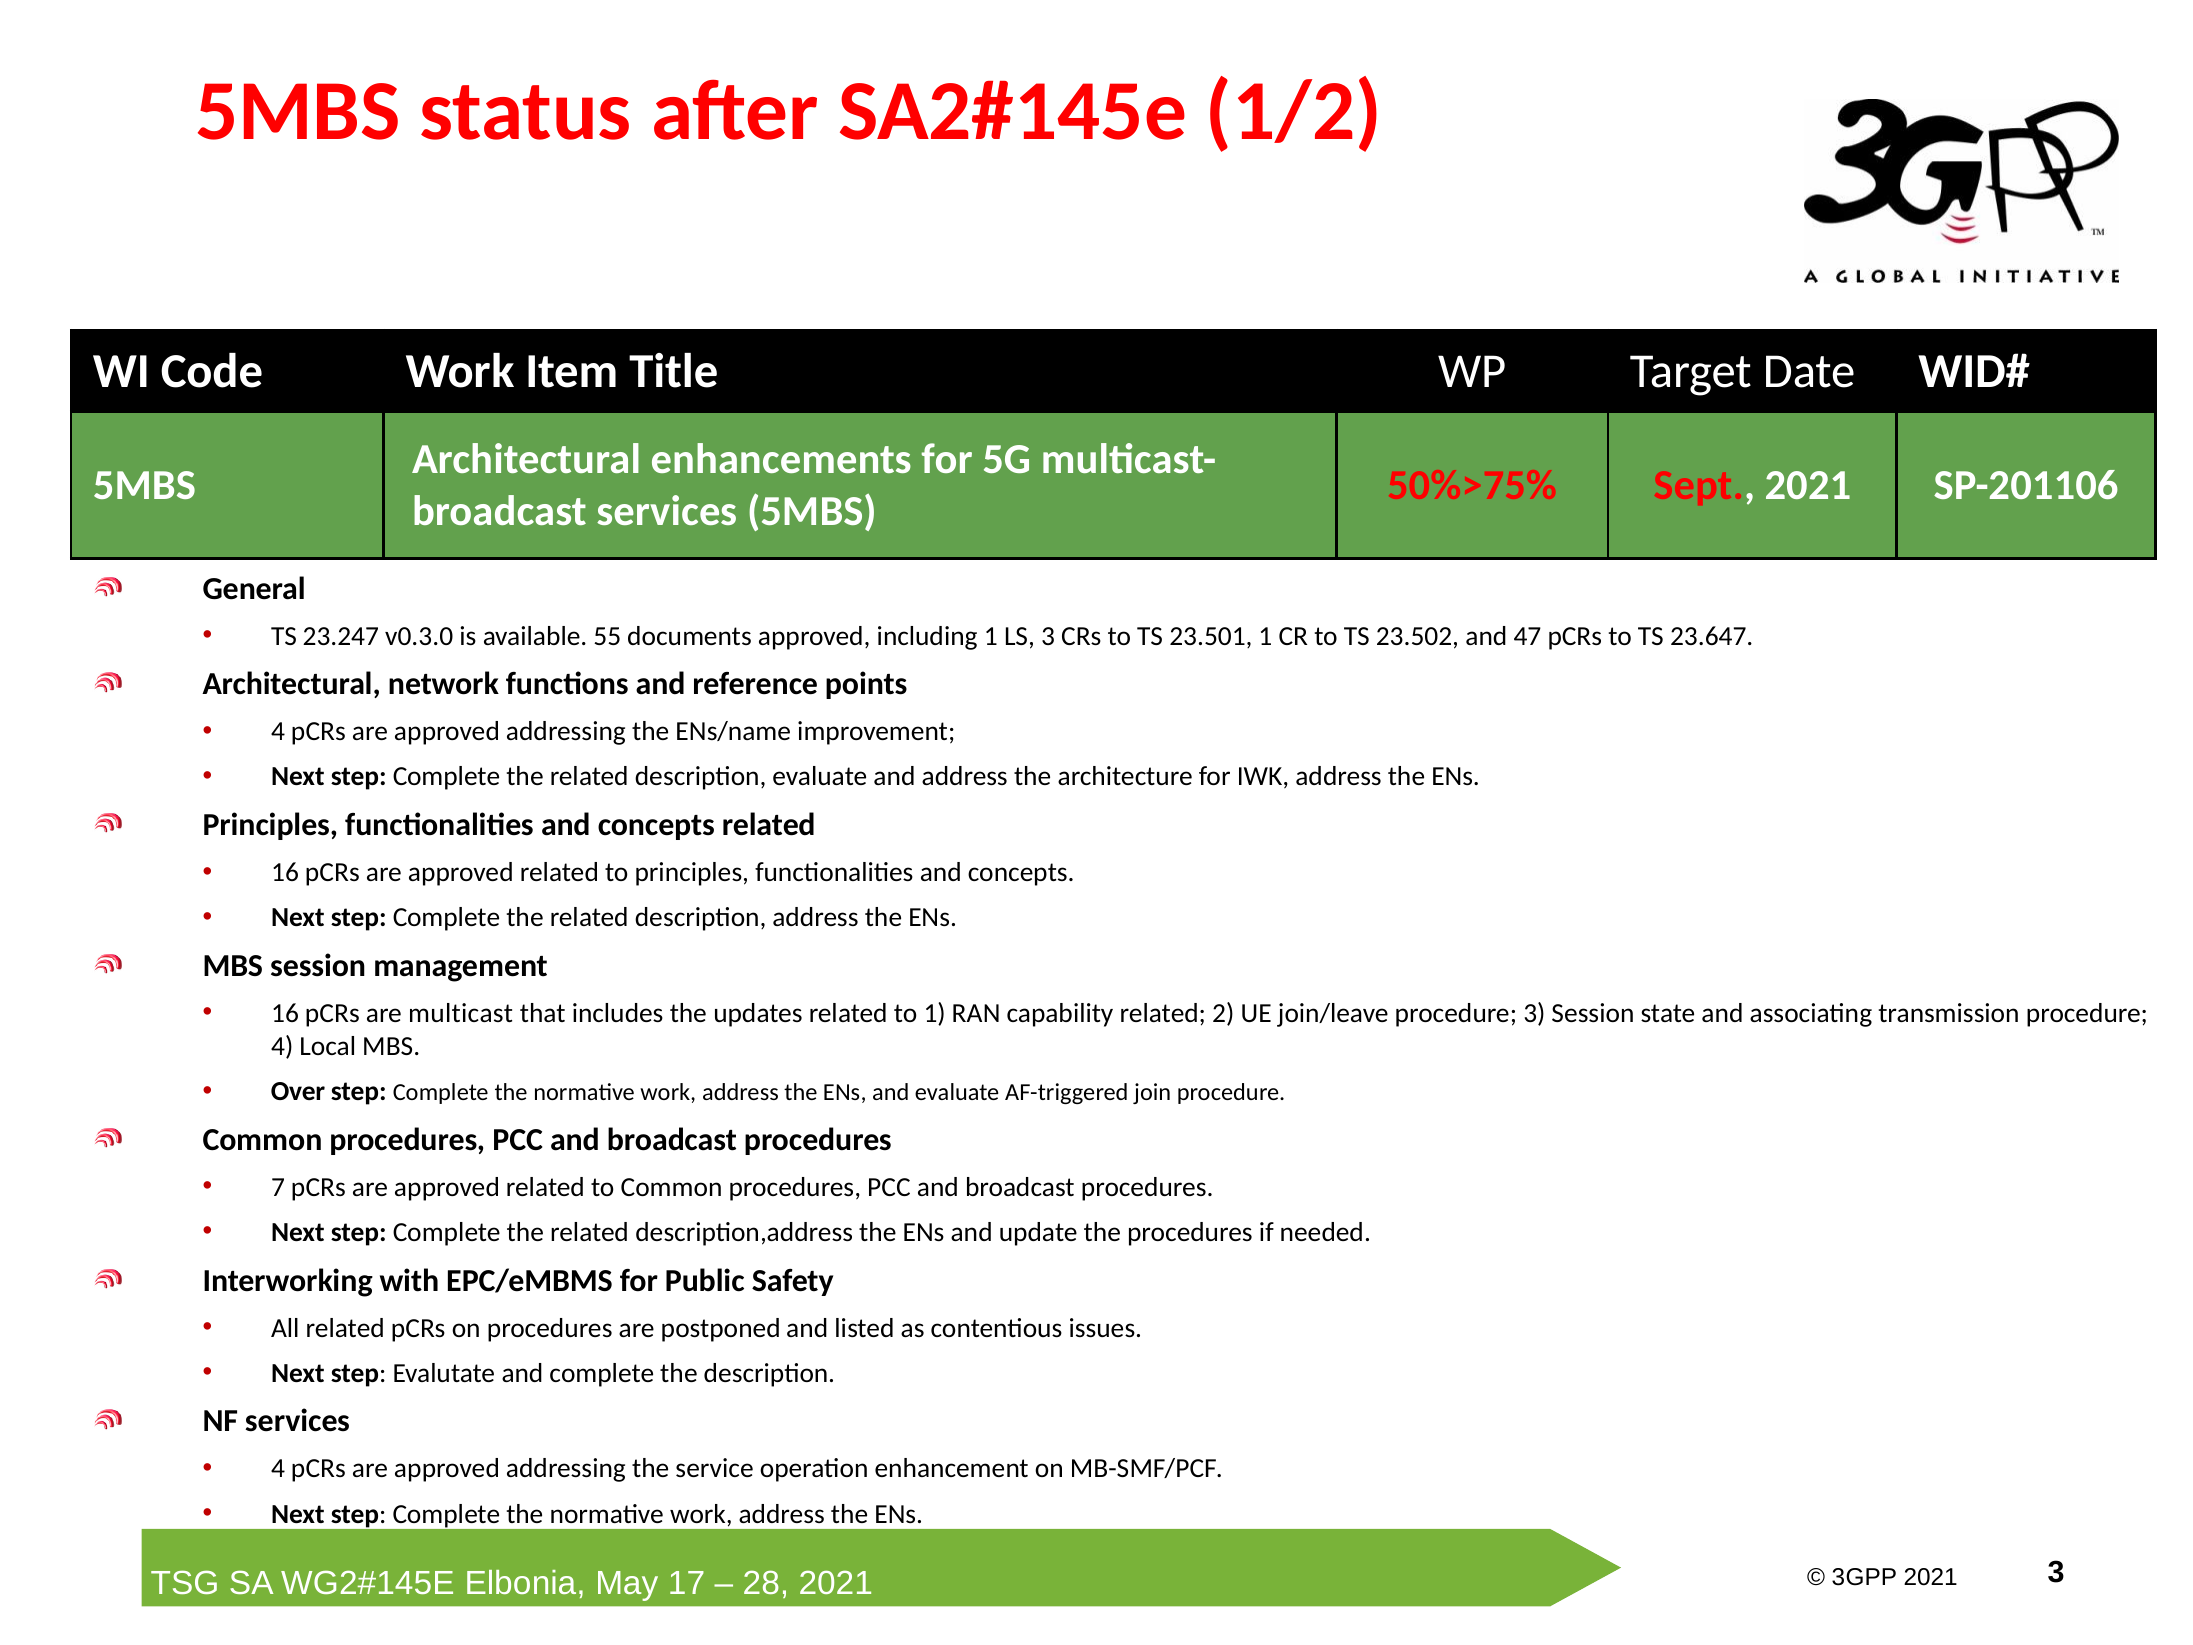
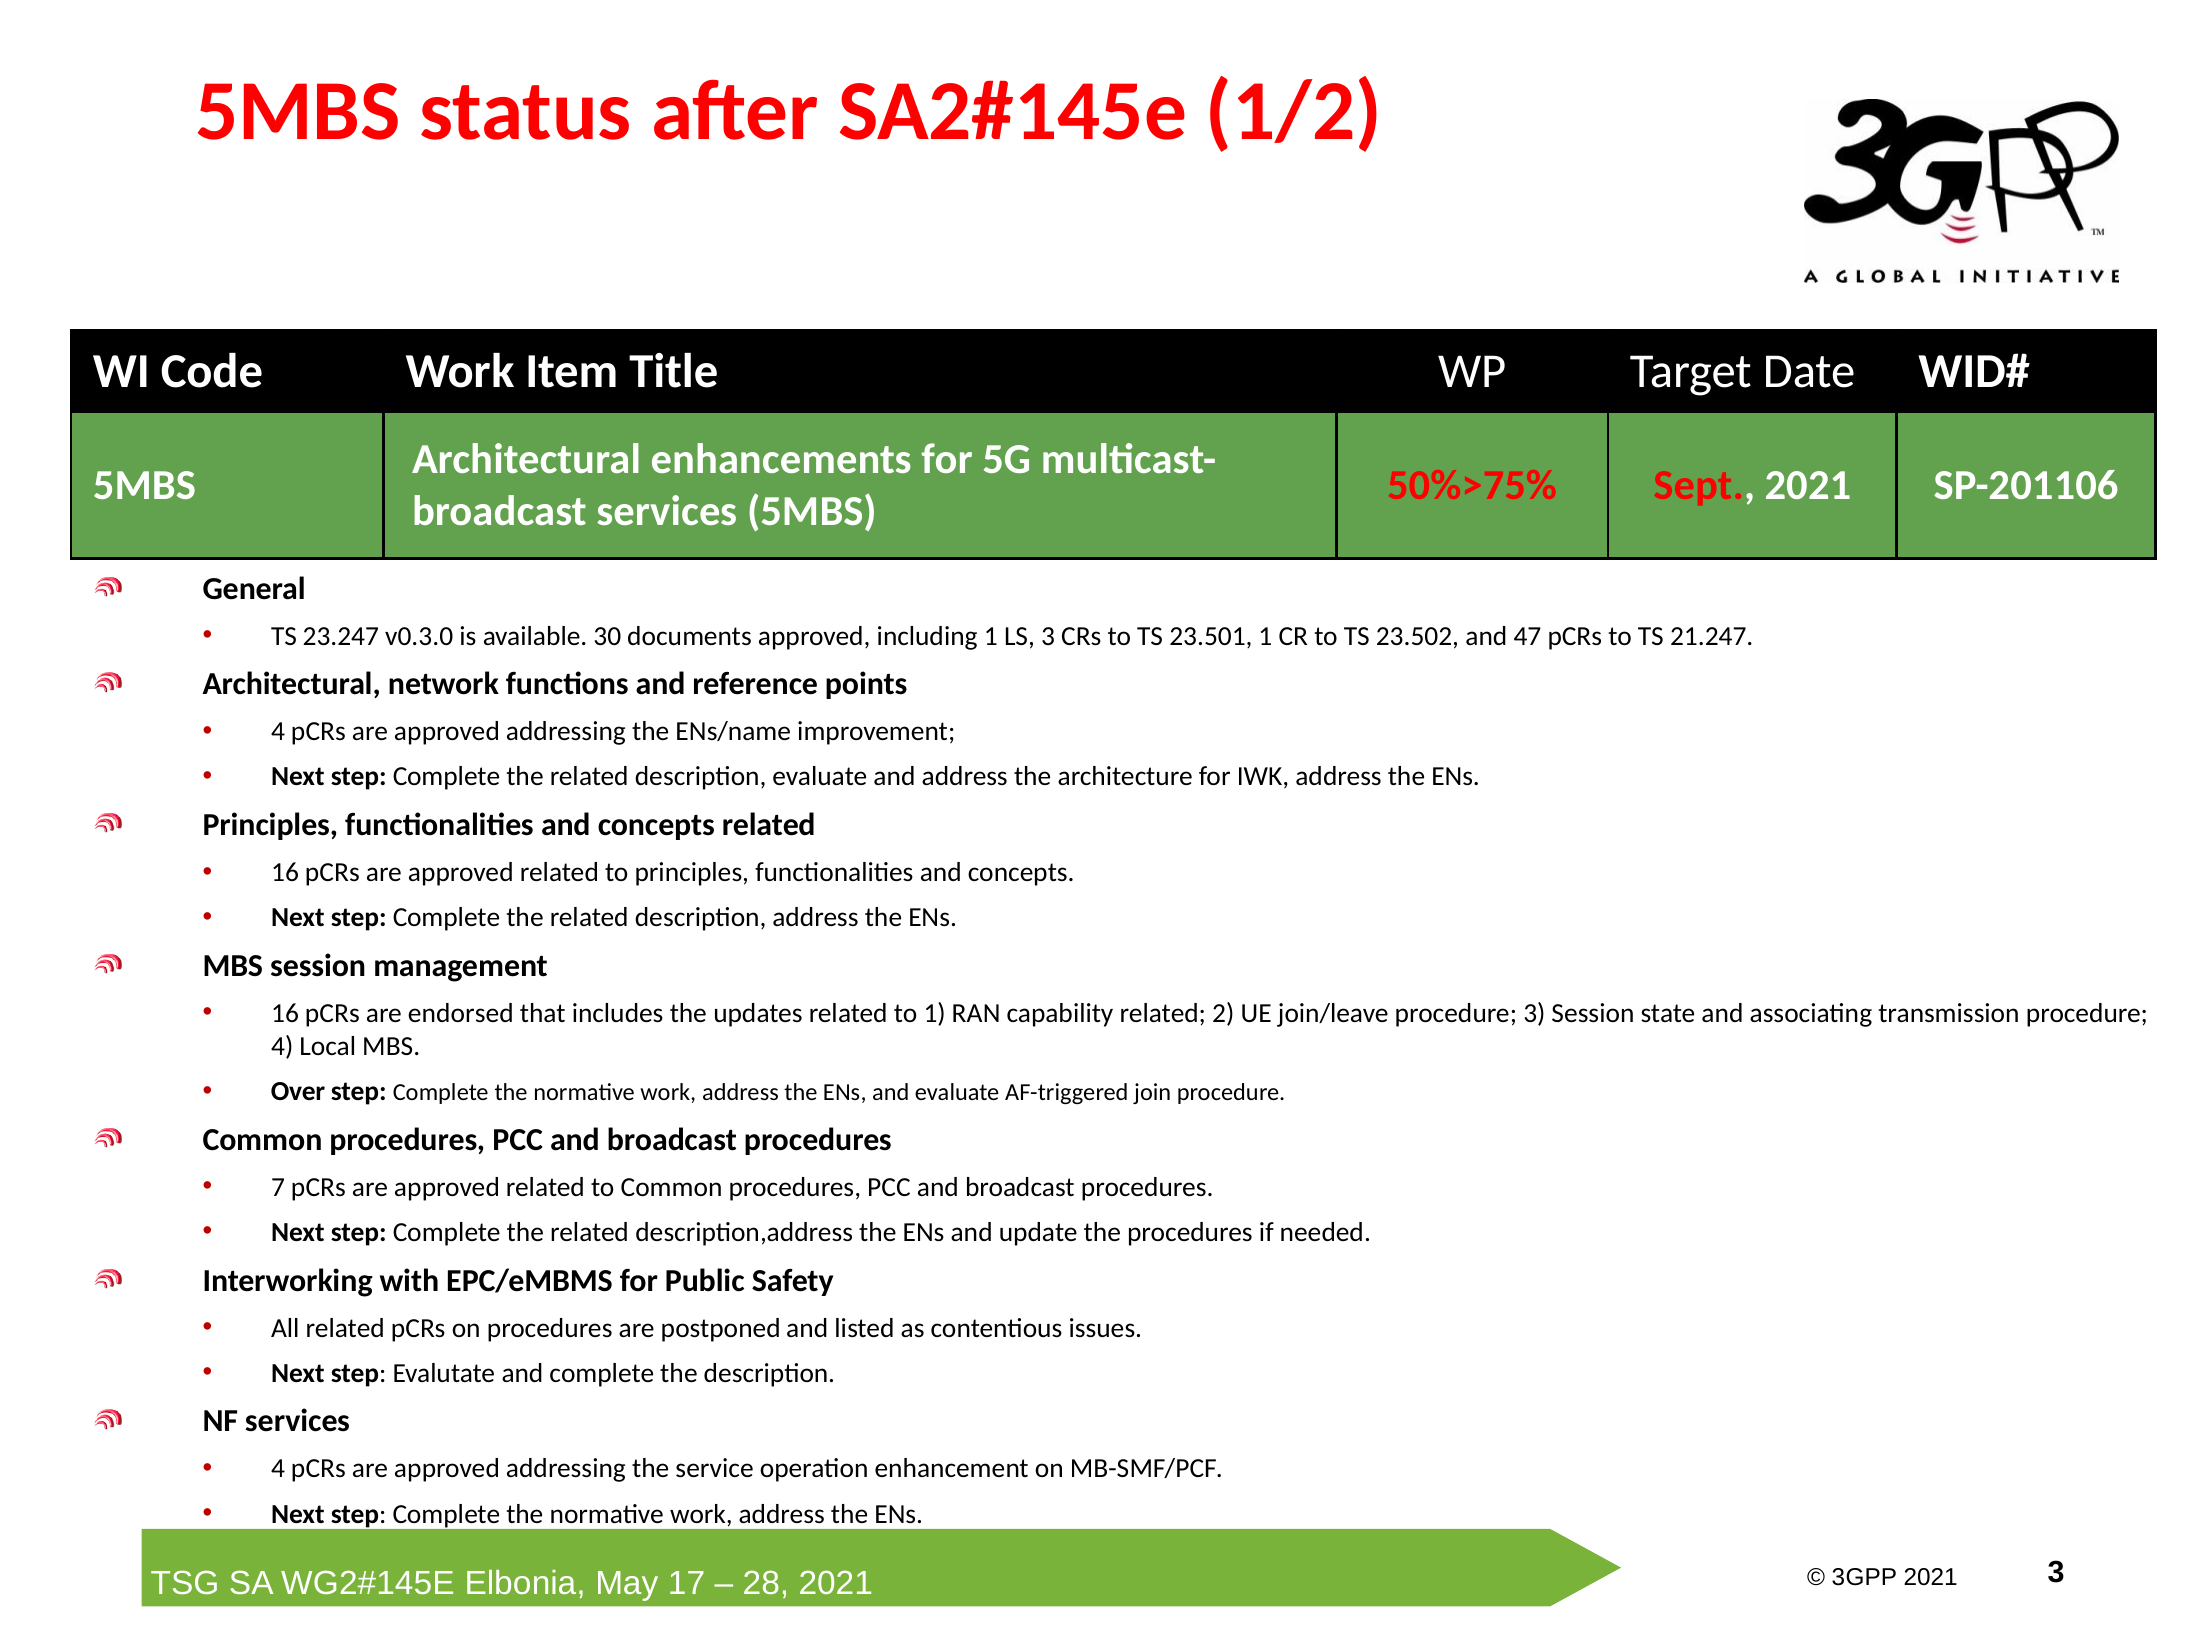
55: 55 -> 30 (607, 636)
23.647: 23.647 -> 21.247 (1712, 636)
multicast: multicast -> endorsed (461, 1013)
